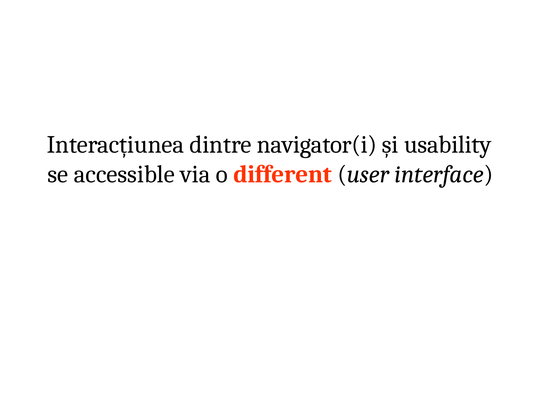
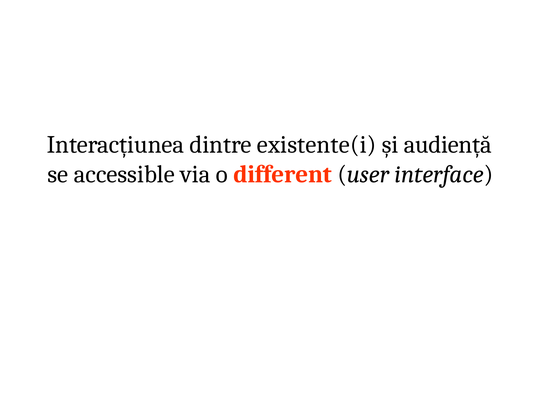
navigator(i: navigator(i -> existente(i (317, 145)
usability: usability -> audiență (448, 145)
